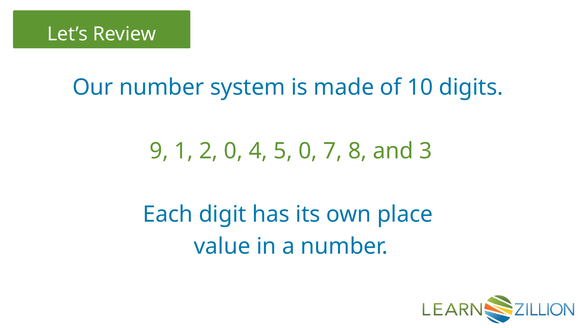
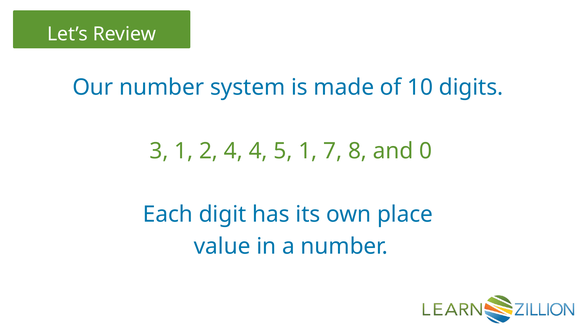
9: 9 -> 3 (159, 151)
2 0: 0 -> 4 (233, 151)
5 0: 0 -> 1 (308, 151)
3: 3 -> 0 (426, 151)
